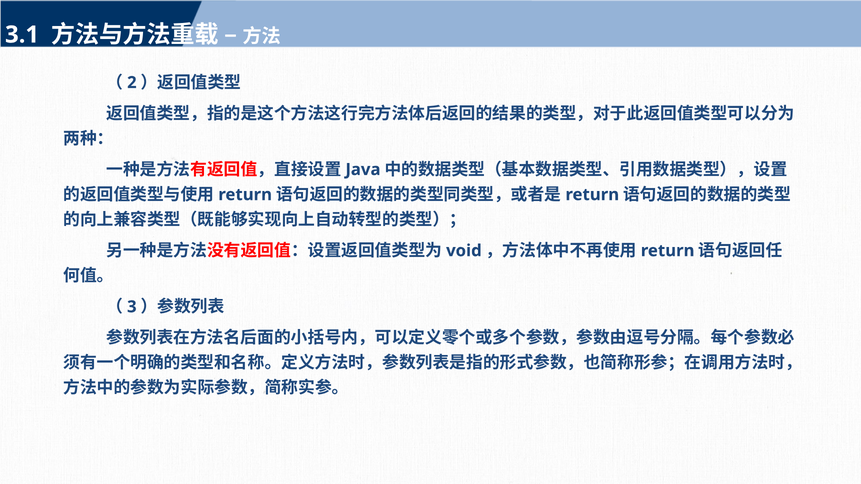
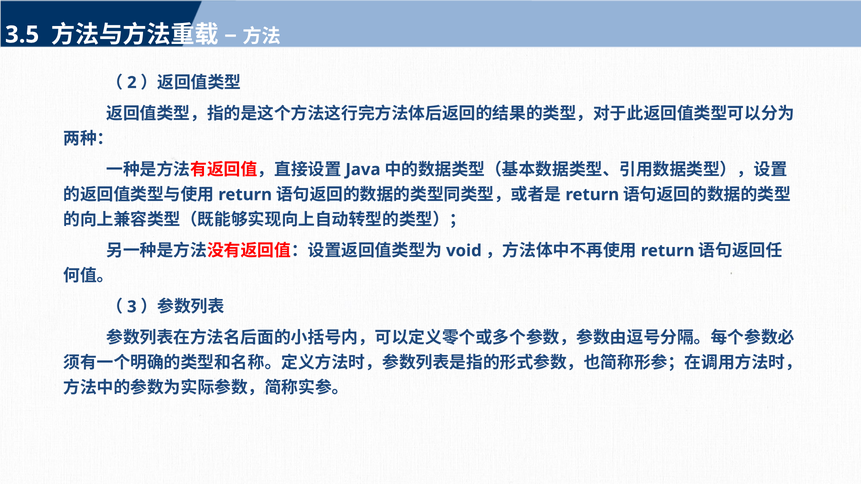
3.1: 3.1 -> 3.5 (22, 35)
